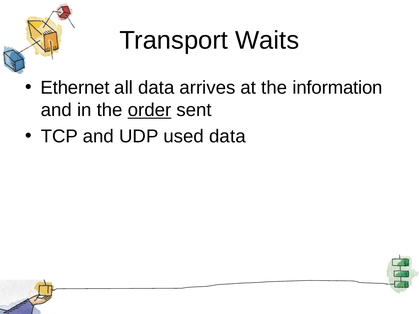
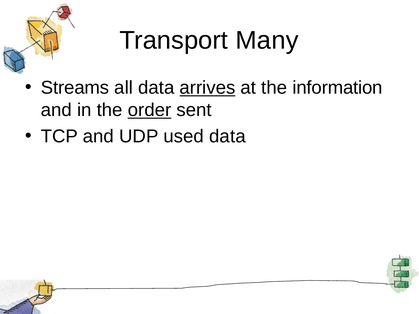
Waits: Waits -> Many (267, 41)
Ethernet: Ethernet -> Streams (75, 88)
arrives underline: none -> present (207, 88)
